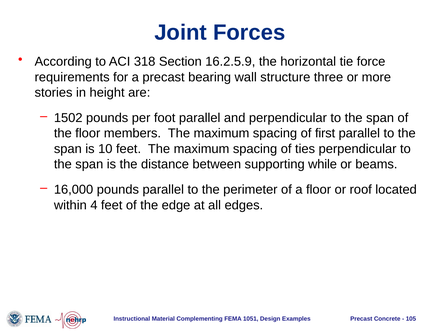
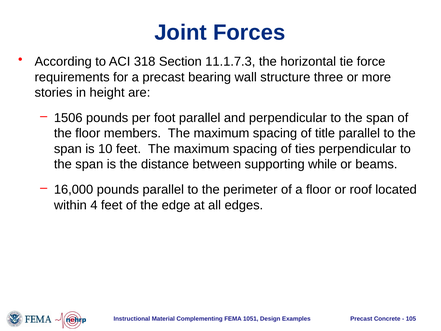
16.2.5.9: 16.2.5.9 -> 11.1.7.3 (230, 62)
1502: 1502 -> 1506 (68, 118)
first: first -> title (325, 133)
